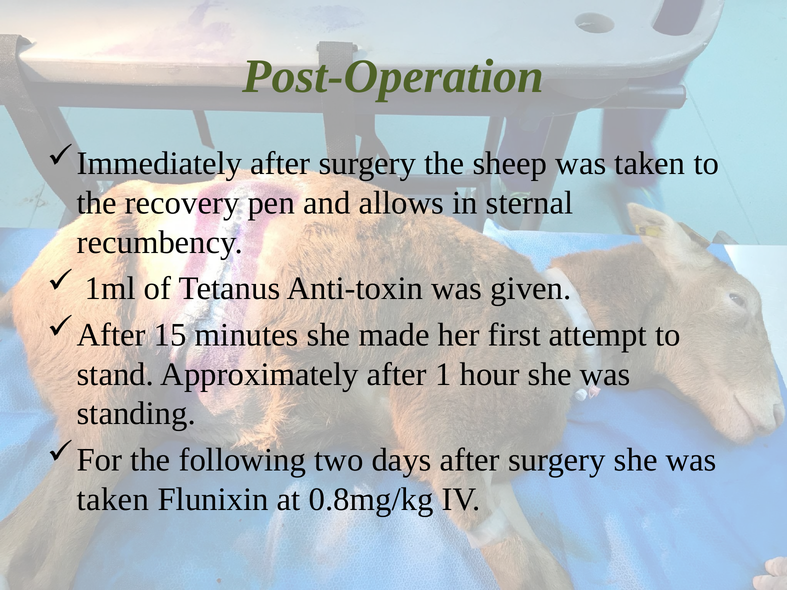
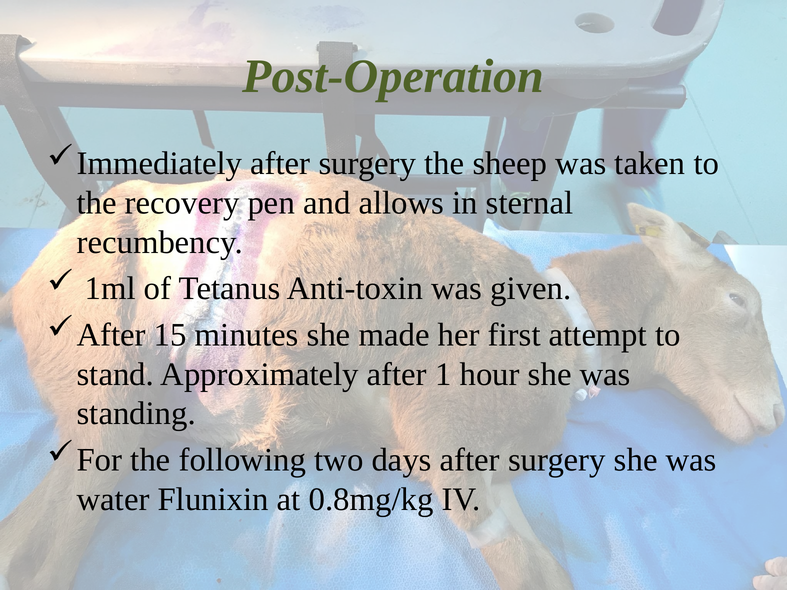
taken: taken -> water (113, 499)
